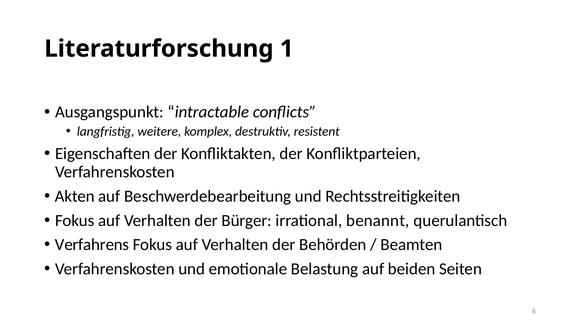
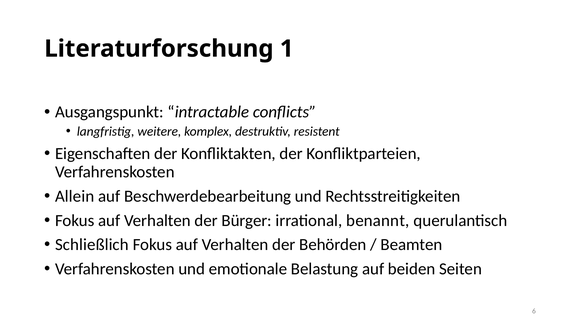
Akten: Akten -> Allein (75, 196)
Verfahrens: Verfahrens -> Schließlich (92, 245)
